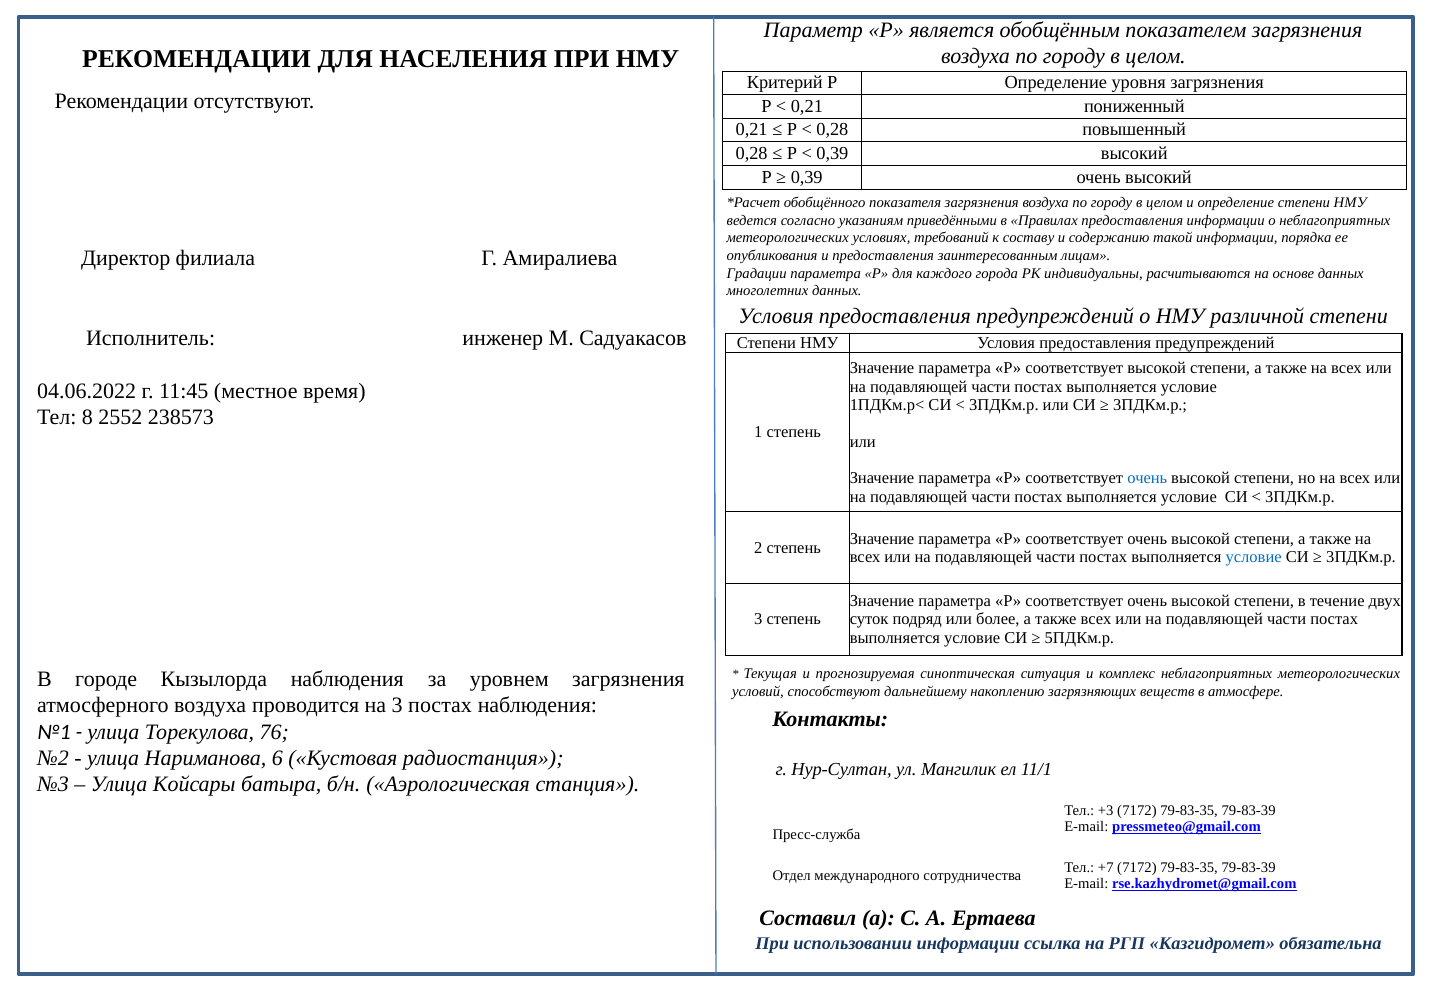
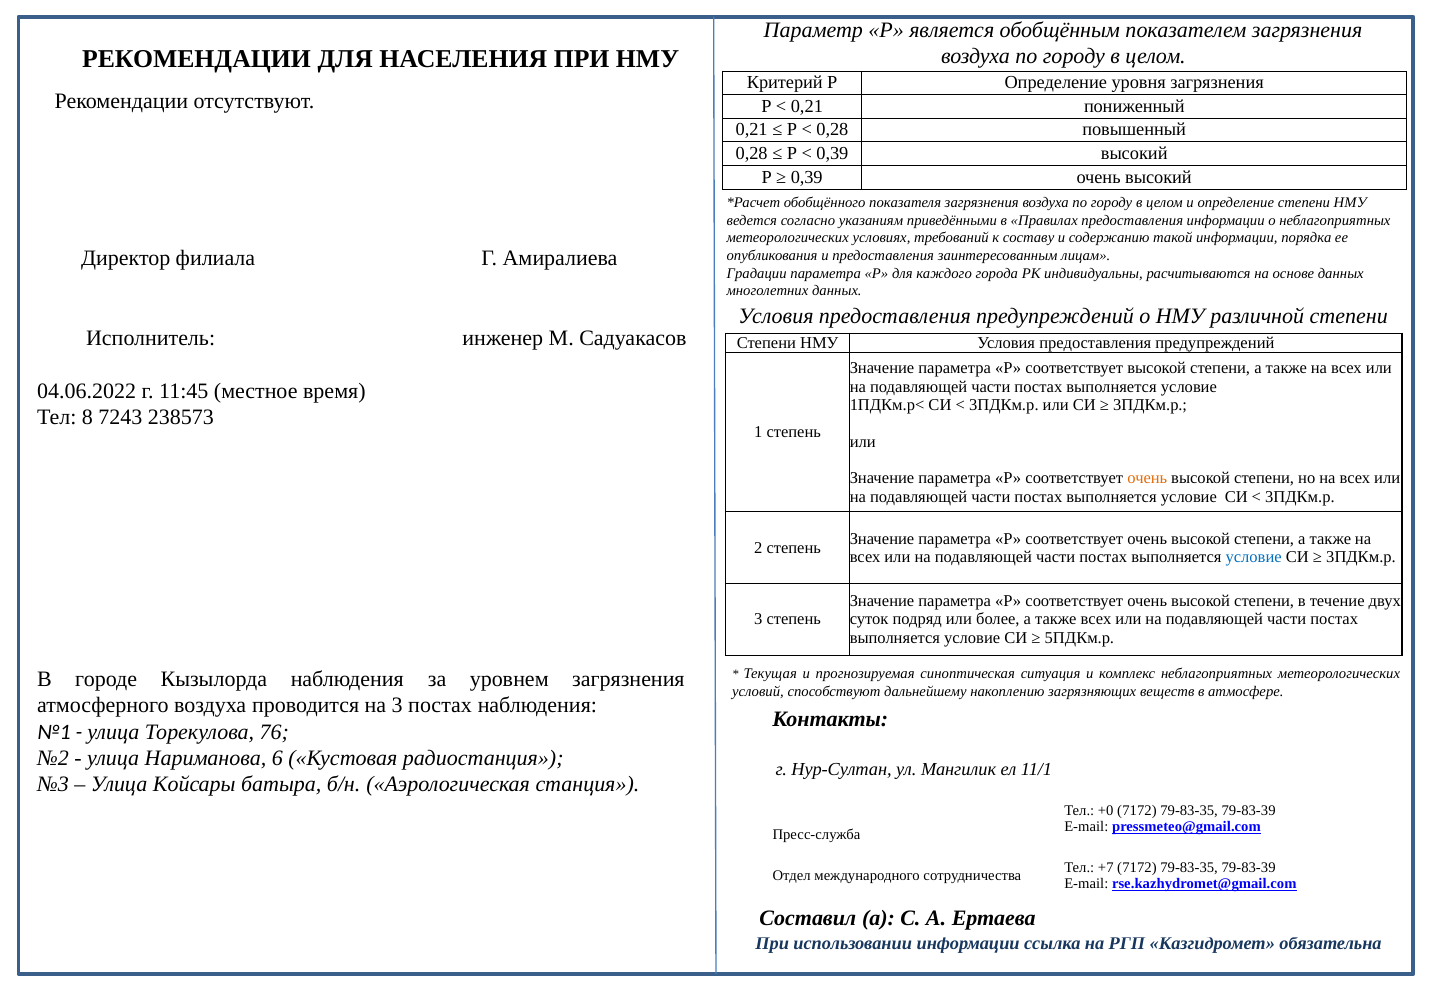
2552: 2552 -> 7243 (120, 417)
очень colour: blue -> orange (1147, 478)
+3: +3 -> +0 (1106, 811)
